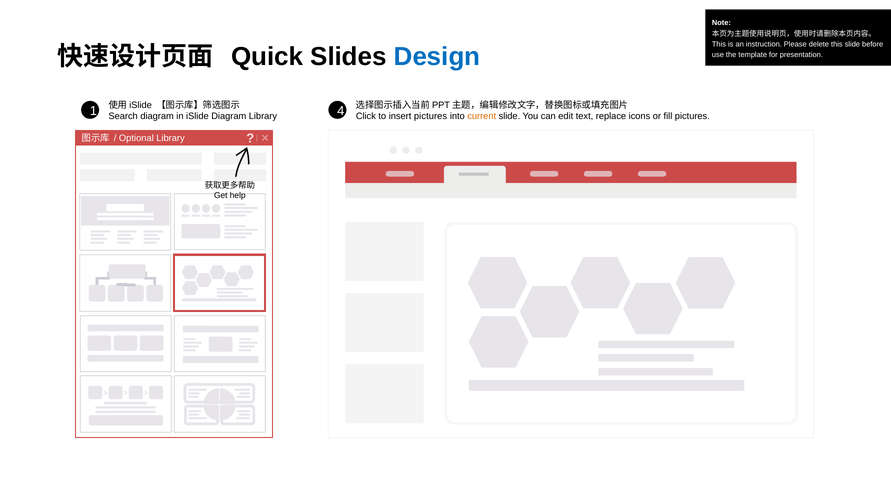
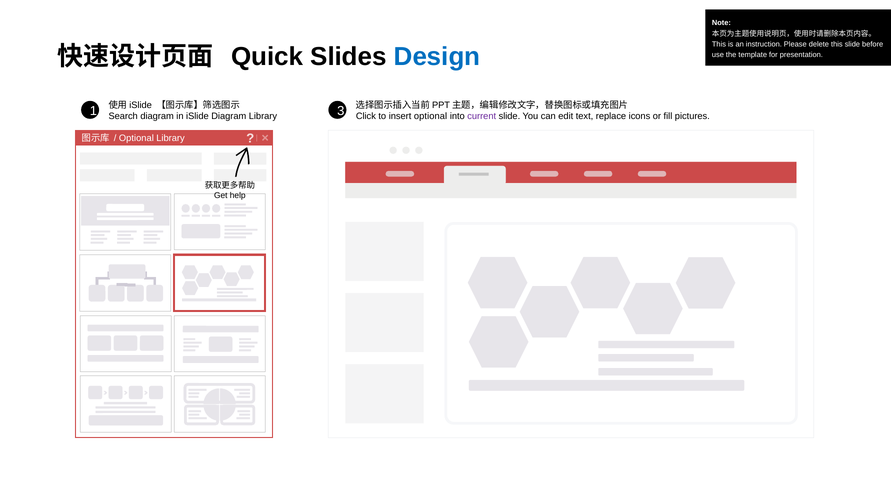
4: 4 -> 3 (341, 111)
insert pictures: pictures -> optional (431, 116)
current colour: orange -> purple (482, 116)
